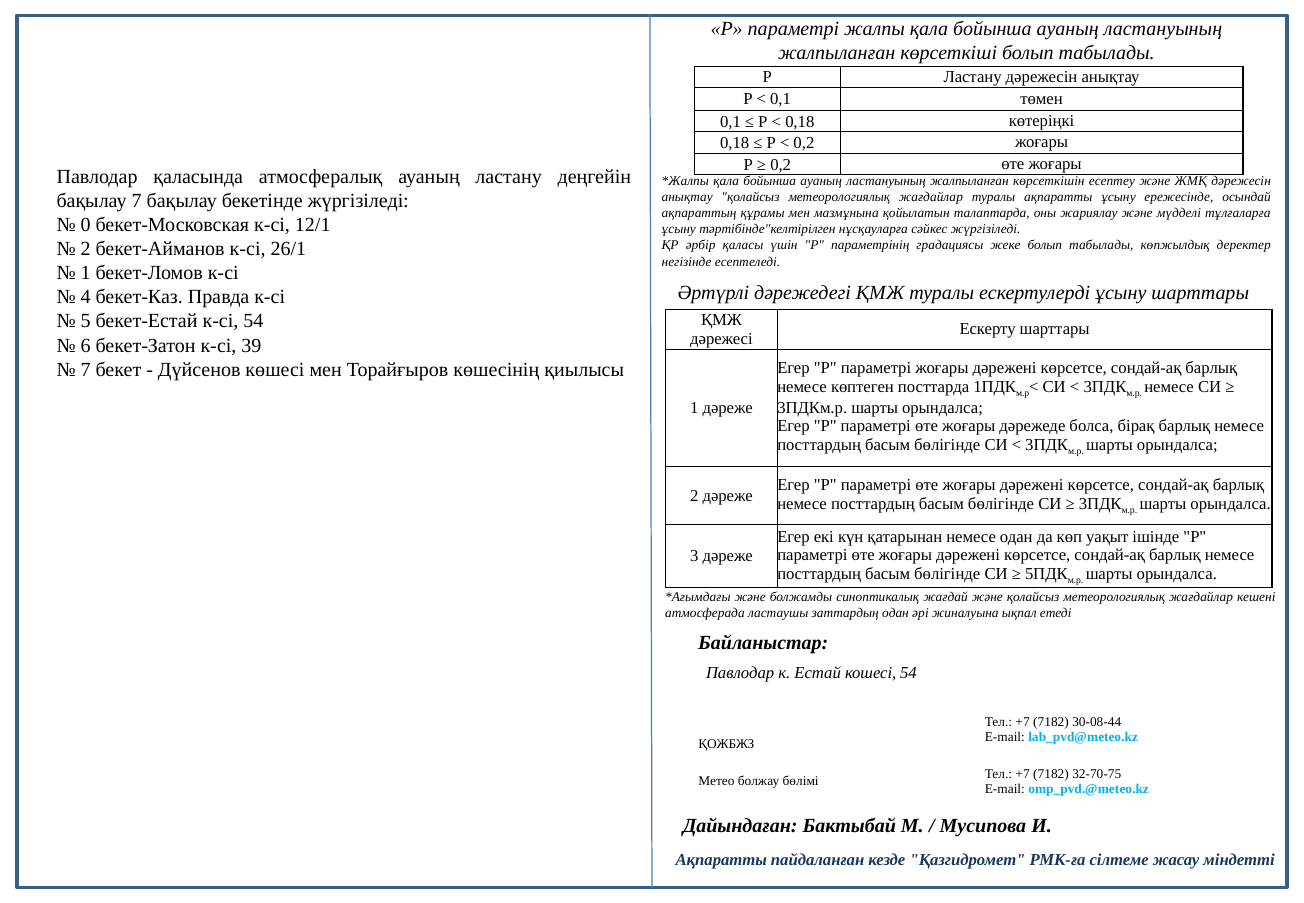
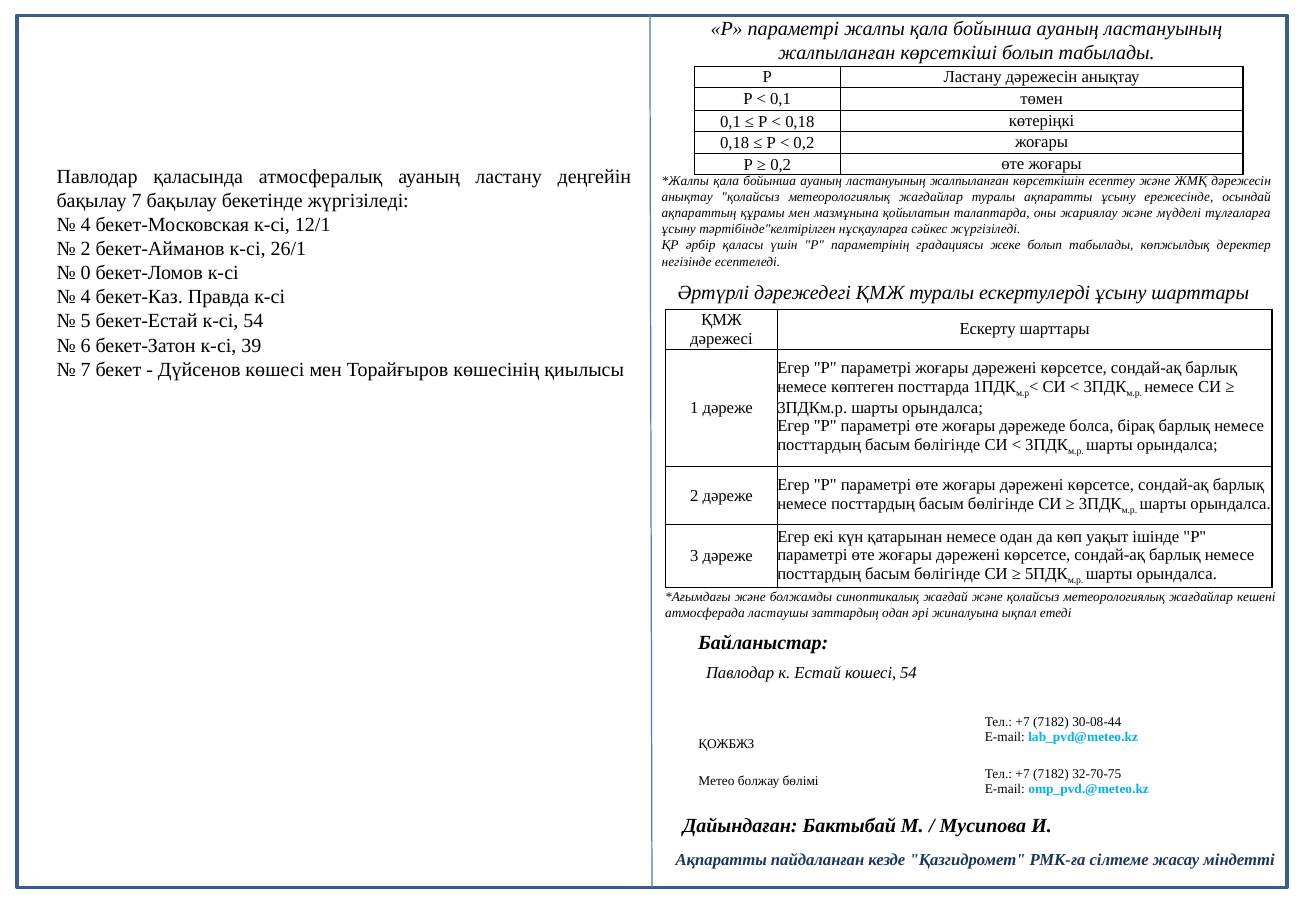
0: 0 -> 4 (86, 225)
1: 1 -> 0 (86, 273)
